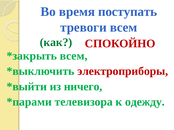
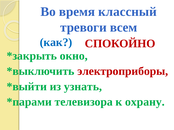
поступать: поступать -> классный (127, 12)
как colour: green -> blue (56, 42)
всем: всем -> окно (74, 56)
ничего: ничего -> узнать (83, 87)
одежду: одежду -> охрану (145, 102)
